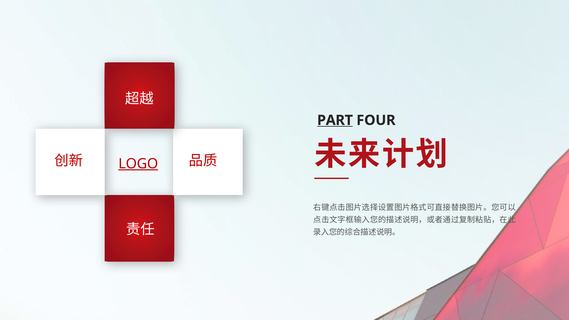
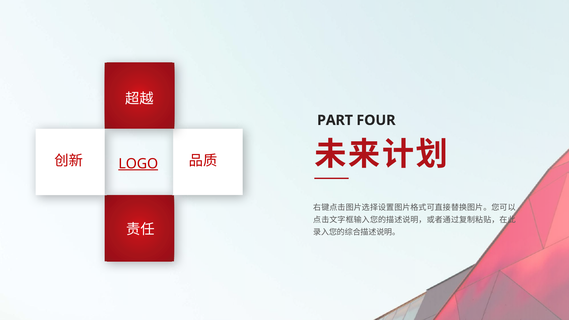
PART underline: present -> none (335, 120)
